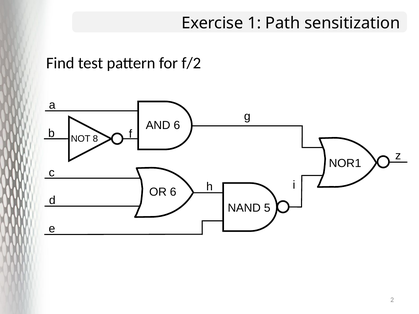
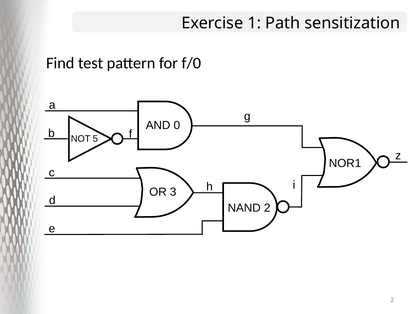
f/2: f/2 -> f/0 (191, 63)
AND 6: 6 -> 0 (177, 126)
8: 8 -> 5 (95, 139)
OR 6: 6 -> 3 (173, 192)
NAND 5: 5 -> 2 (267, 208)
